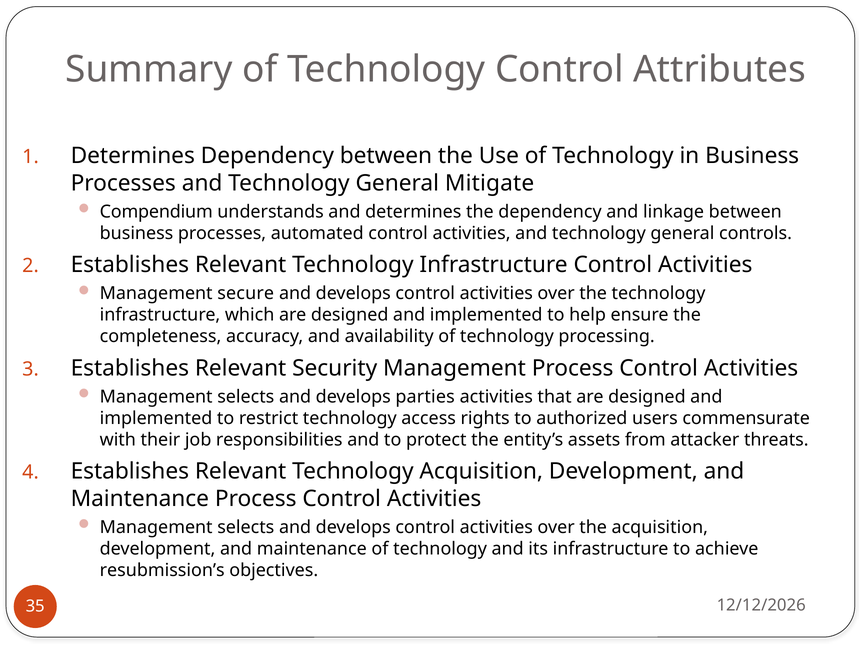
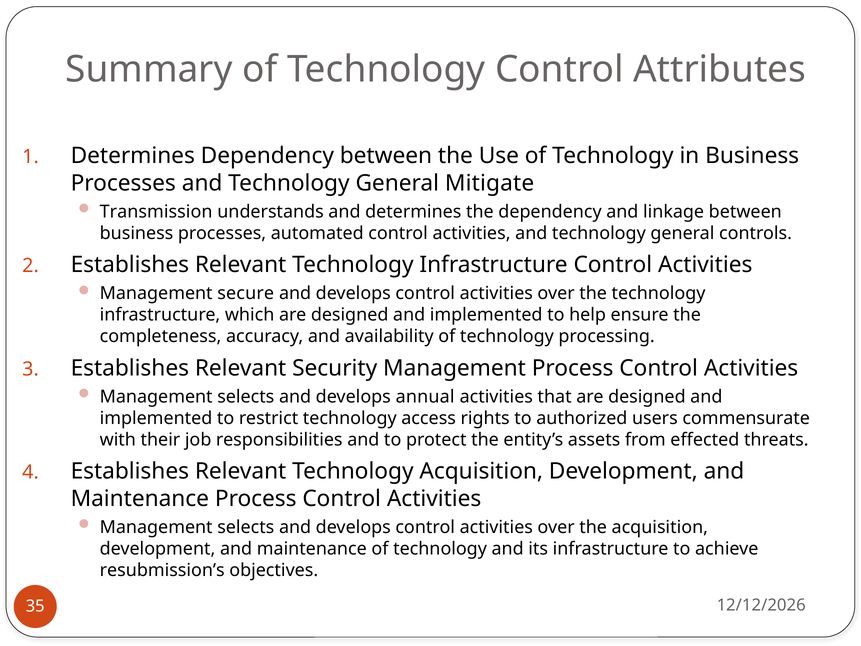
Compendium: Compendium -> Transmission (156, 212)
parties: parties -> annual (425, 396)
attacker: attacker -> effected (705, 439)
